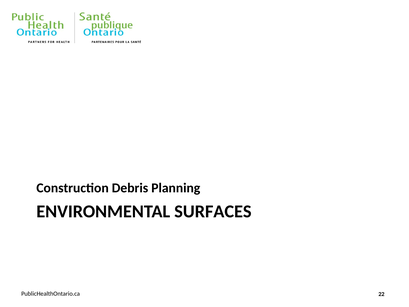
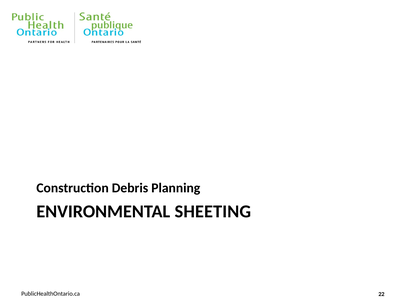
SURFACES: SURFACES -> SHEETING (213, 211)
